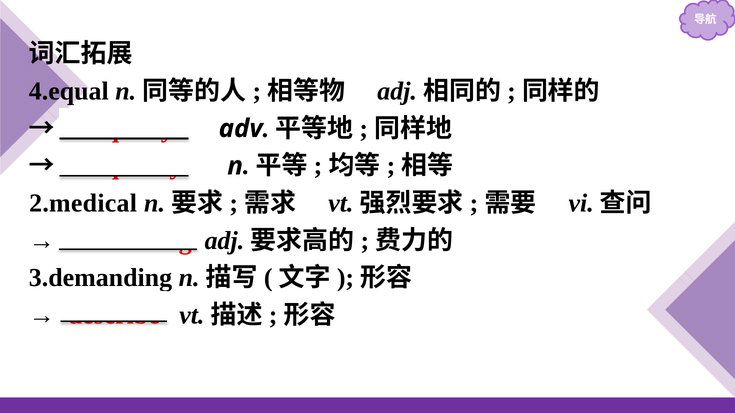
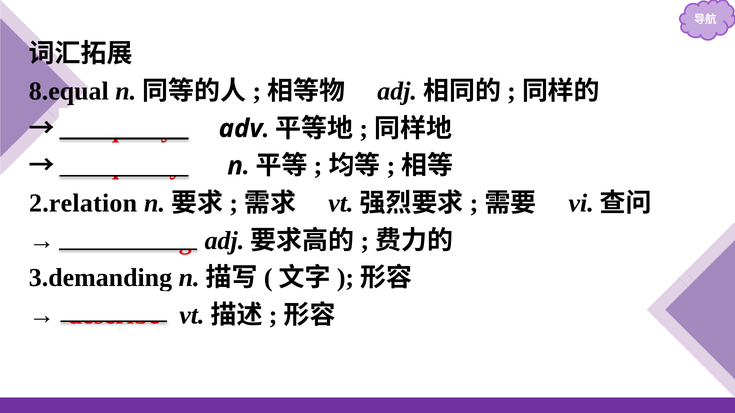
4.equal: 4.equal -> 8.equal (69, 91)
2.medical: 2.medical -> 2.relation (83, 203)
